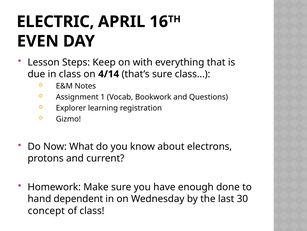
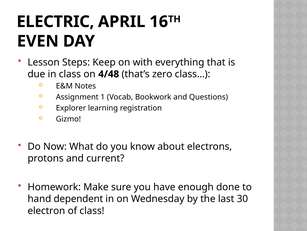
4/14: 4/14 -> 4/48 (109, 74)
that’s sure: sure -> zero (162, 74)
concept: concept -> electron (46, 210)
